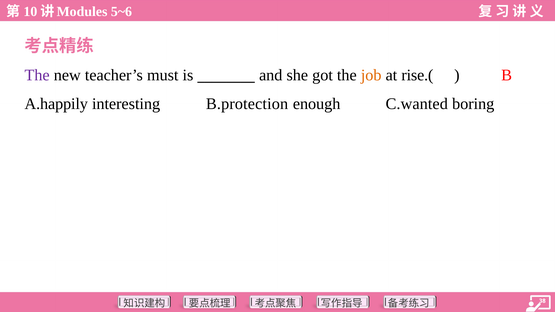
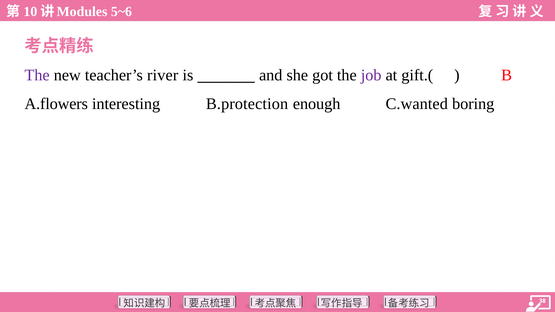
must: must -> river (163, 75)
job colour: orange -> purple (371, 75)
rise.(: rise.( -> gift.( (417, 75)
A.happily: A.happily -> A.flowers (56, 104)
